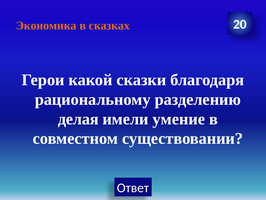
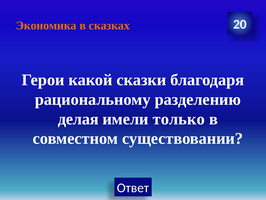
умение: умение -> только (179, 119)
